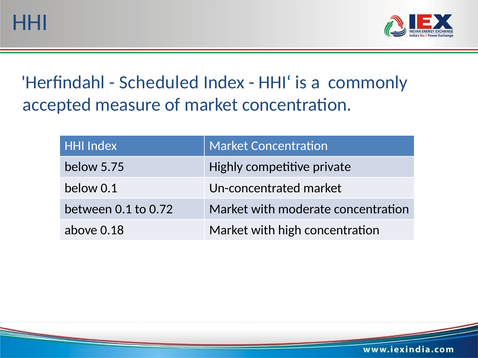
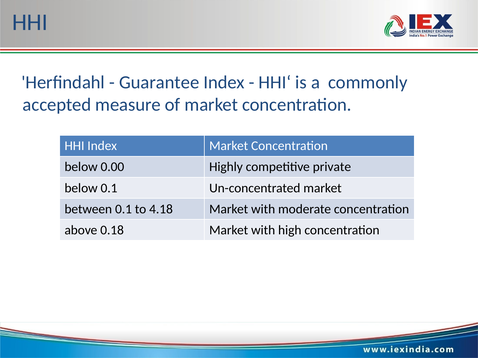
Scheduled: Scheduled -> Guarantee (159, 83)
5.75: 5.75 -> 0.00 (112, 167)
0.72: 0.72 -> 4.18 (161, 209)
